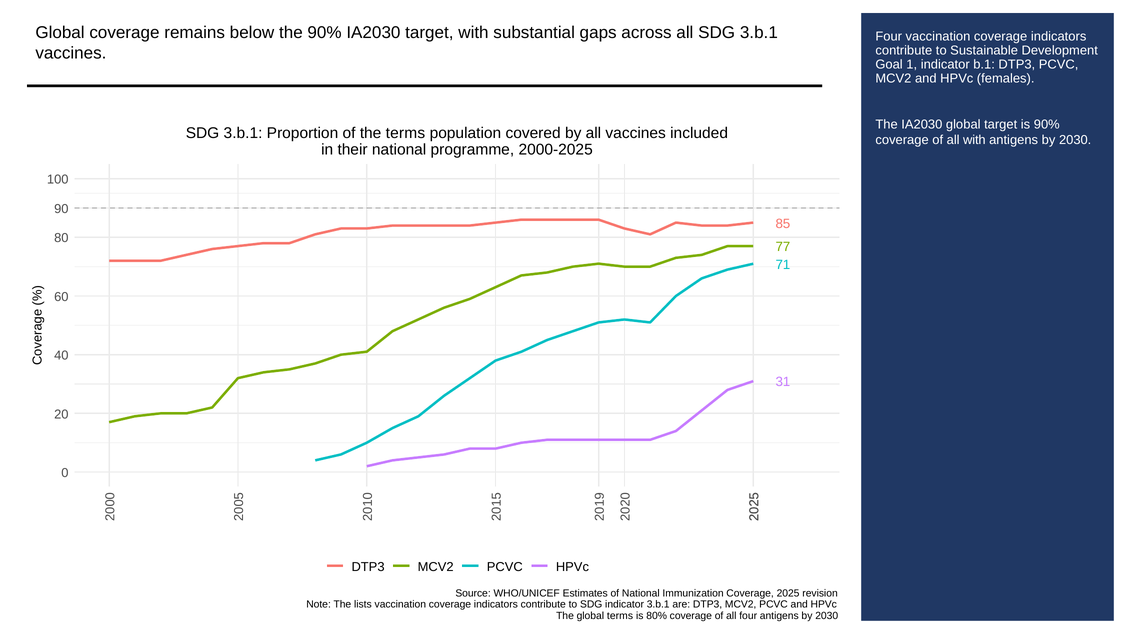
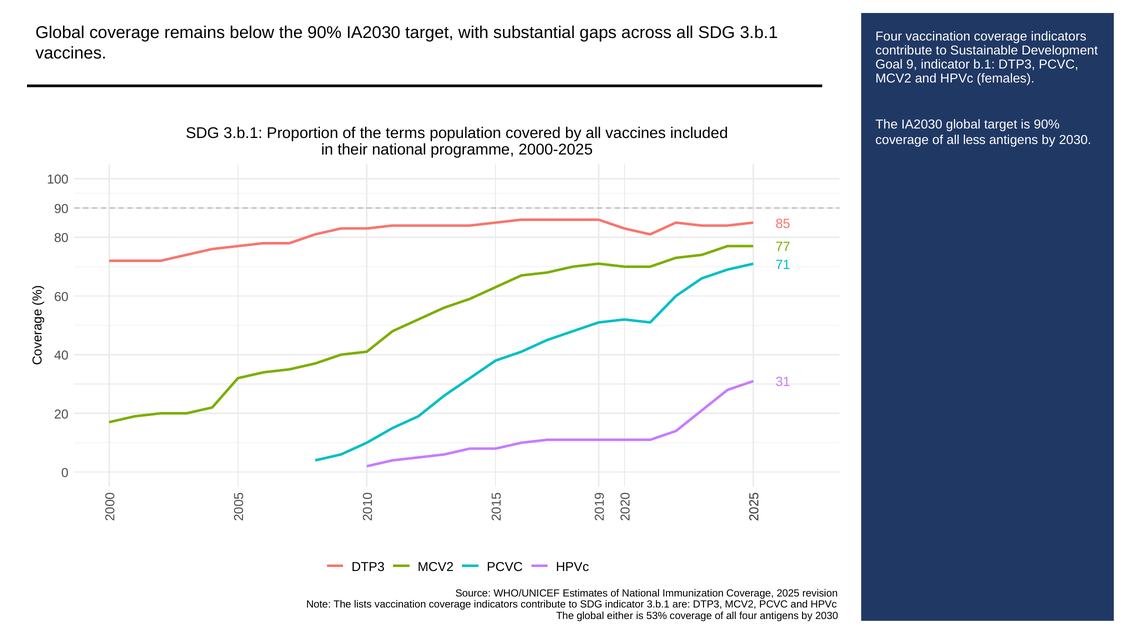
Goal 1: 1 -> 9 (912, 64)
all with: with -> less (974, 140)
global terms: terms -> either (620, 616)
80%: 80% -> 53% (657, 616)
